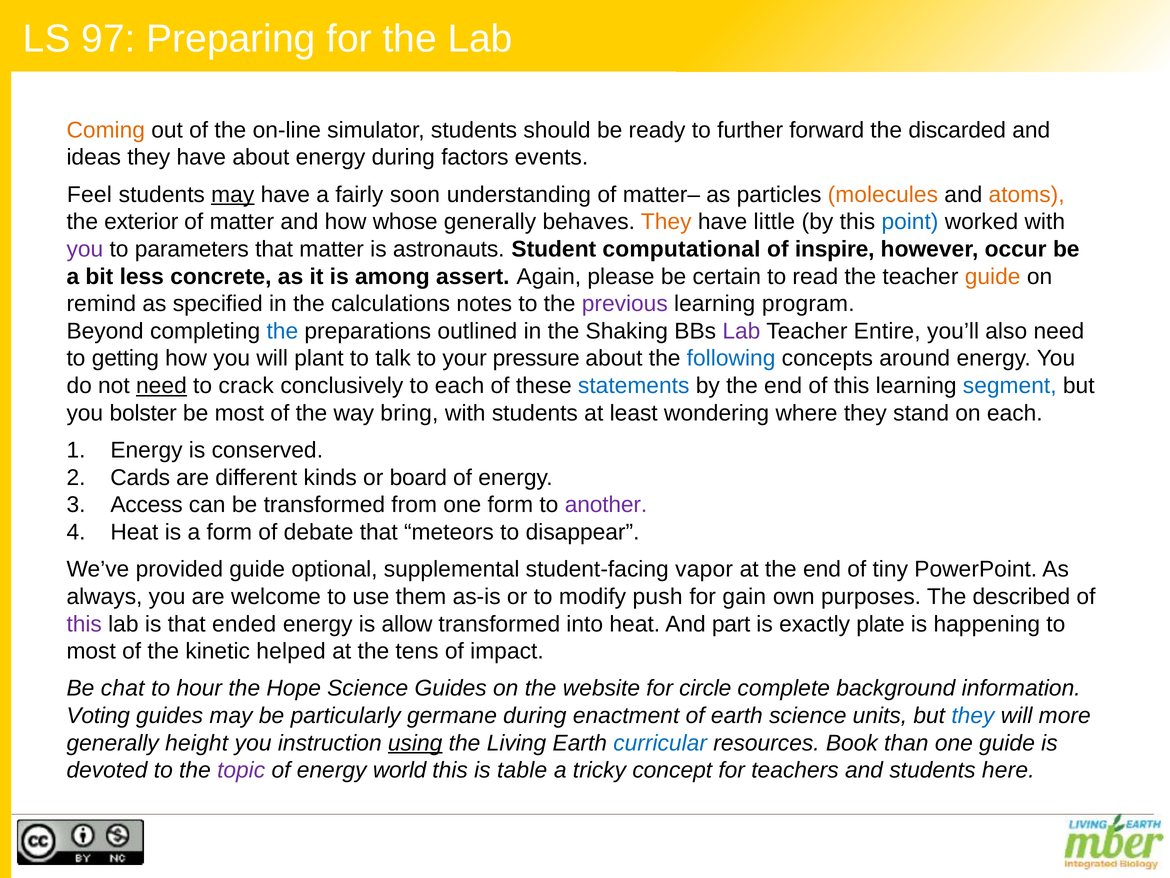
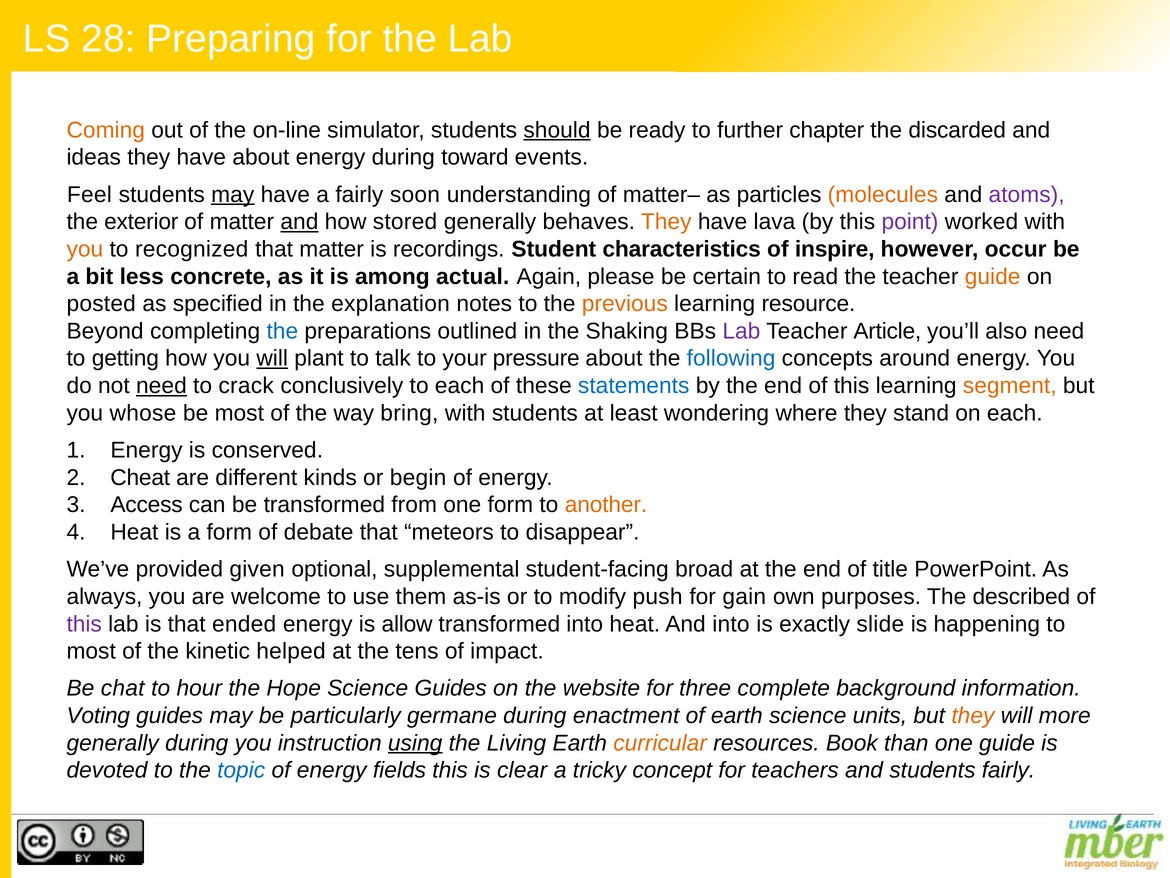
97: 97 -> 28 (108, 39)
should underline: none -> present (557, 130)
forward: forward -> chapter (827, 130)
factors: factors -> toward (475, 157)
atoms colour: orange -> purple (1027, 194)
and underline: none -> present (299, 222)
whose: whose -> stored (405, 222)
little: little -> lava (774, 222)
point colour: blue -> purple (910, 222)
you colour: purple -> orange (85, 249)
parameters: parameters -> recognized (192, 249)
astronauts: astronauts -> recordings (449, 249)
computational: computational -> characteristics (682, 249)
assert: assert -> actual (473, 276)
remind: remind -> posted (101, 304)
calculations: calculations -> explanation (390, 304)
previous colour: purple -> orange (625, 304)
program: program -> resource (808, 304)
Entire: Entire -> Article (887, 331)
will underline: none -> present (272, 358)
segment colour: blue -> orange (1010, 386)
bolster: bolster -> whose (143, 413)
Cards: Cards -> Cheat (140, 477)
board: board -> begin (418, 477)
another colour: purple -> orange (606, 505)
provided guide: guide -> given (257, 569)
vapor: vapor -> broad (704, 569)
tiny: tiny -> title (890, 569)
And part: part -> into (731, 624)
plate: plate -> slide (880, 624)
circle: circle -> three (705, 688)
they colour: blue -> orange (973, 715)
generally height: height -> during (197, 743)
curricular colour: blue -> orange (660, 743)
topic colour: purple -> blue (241, 770)
world: world -> fields (400, 770)
table: table -> clear (522, 770)
students here: here -> fairly (1008, 770)
